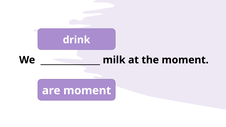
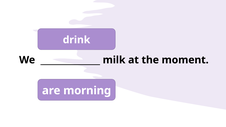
are moment: moment -> morning (87, 91)
